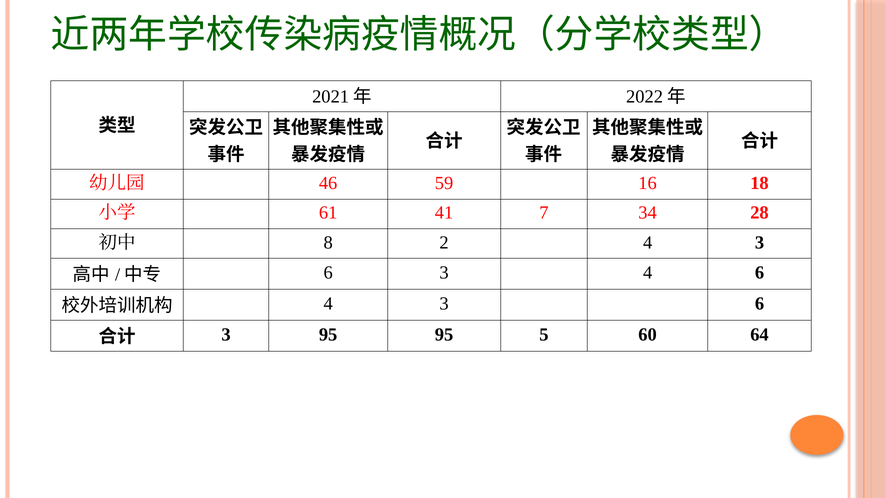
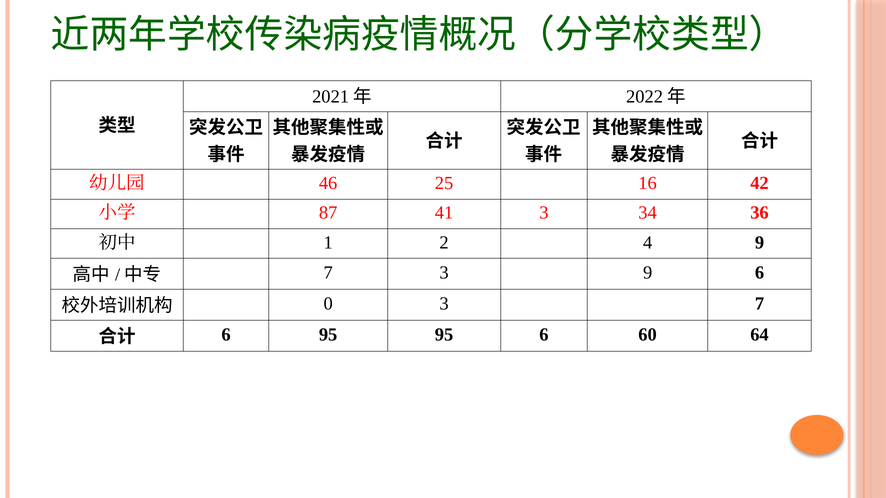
59: 59 -> 25 (444, 183)
18: 18 -> 42 (759, 183)
61: 61 -> 87 (328, 213)
41 7: 7 -> 3 (544, 213)
28: 28 -> 36 (759, 213)
8: 8 -> 1 (328, 243)
2 4 3: 3 -> 9 (760, 243)
6: 6 -> 7 (328, 273)
3 4: 4 -> 9 (648, 273)
4: 4 -> 0 (328, 304)
3 6: 6 -> 7 (760, 304)
3: 3 -> 6 (226, 335)
95 5: 5 -> 6 (544, 335)
